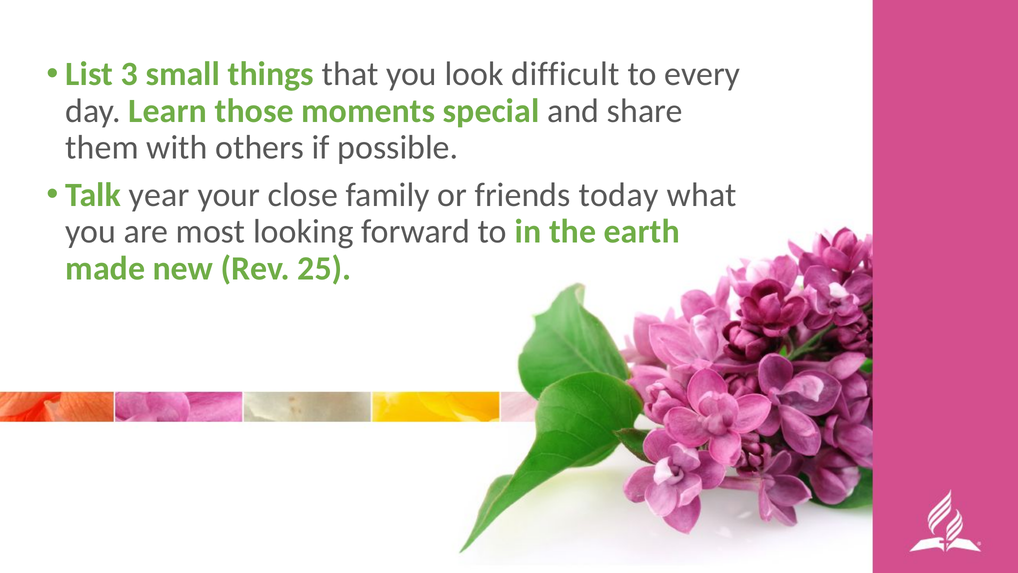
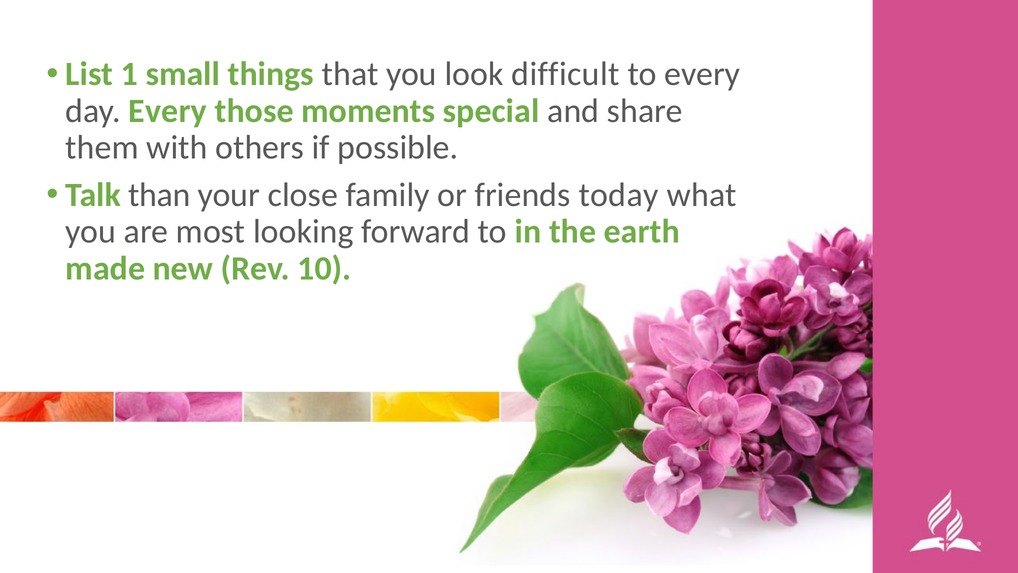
3: 3 -> 1 (129, 74)
day Learn: Learn -> Every (168, 111)
year: year -> than (160, 195)
25: 25 -> 10 (324, 268)
